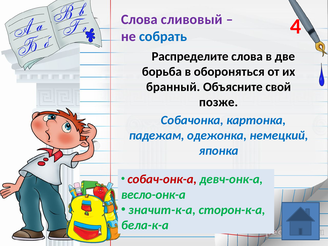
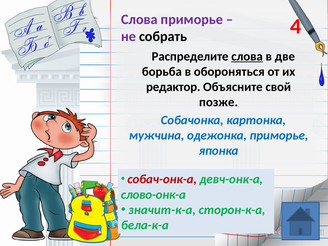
Слова сливовый: сливовый -> приморье (192, 19)
собрать colour: blue -> black (163, 36)
слова underline: none -> present (247, 56)
бранный: бранный -> редактор (173, 87)
падежам: падежам -> мужчина (157, 135)
одежонка немецкий: немецкий -> приморье (279, 135)
весло-онк-а: весло-онк-а -> слово-онк-а (153, 195)
